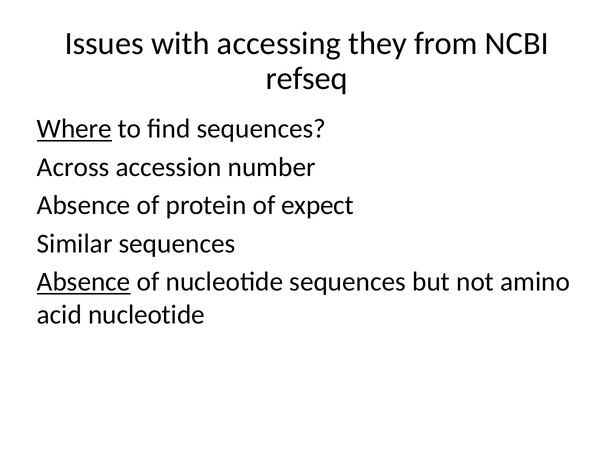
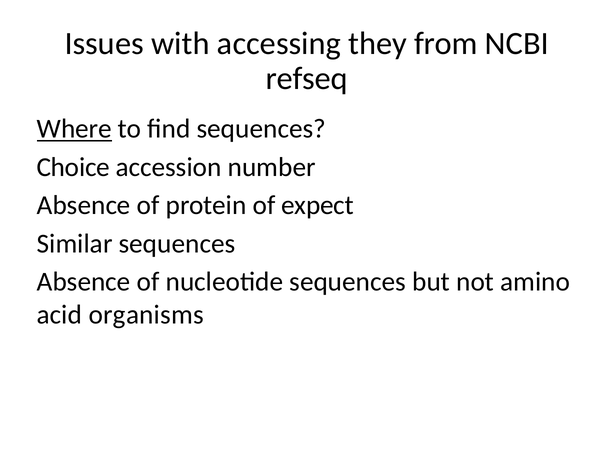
Across: Across -> Choice (73, 167)
Absence underline: present -> none (84, 282)
acid nucleotide: nucleotide -> organisms (146, 314)
